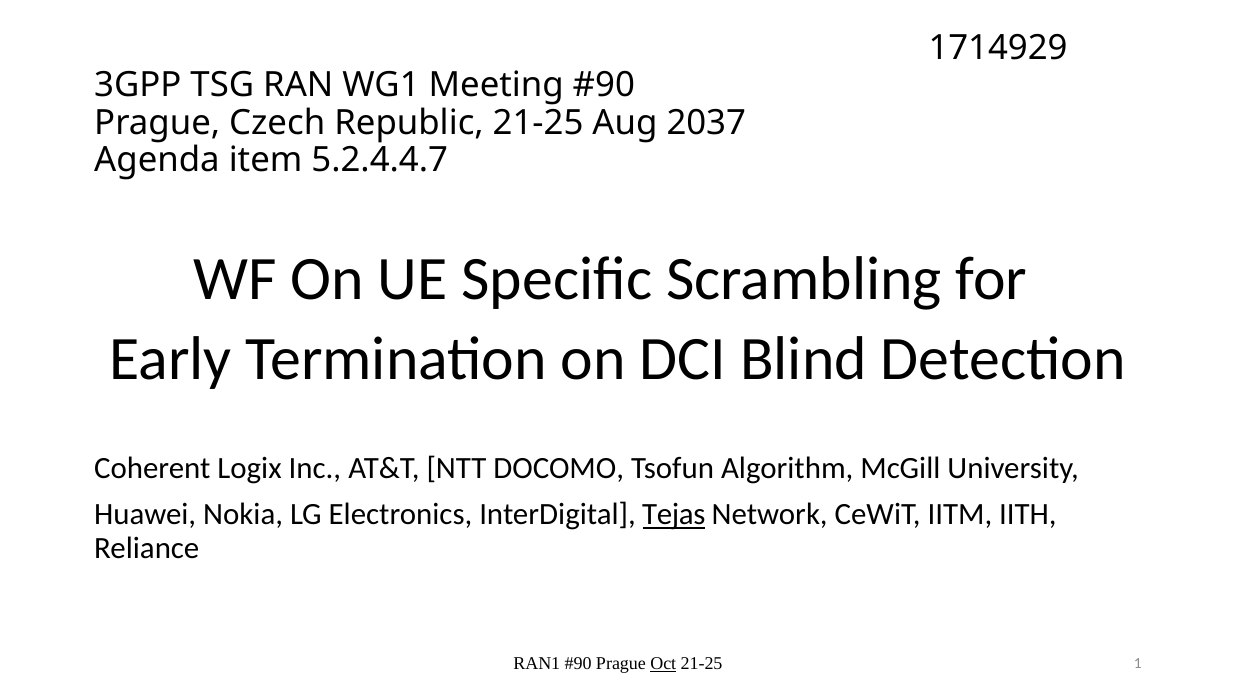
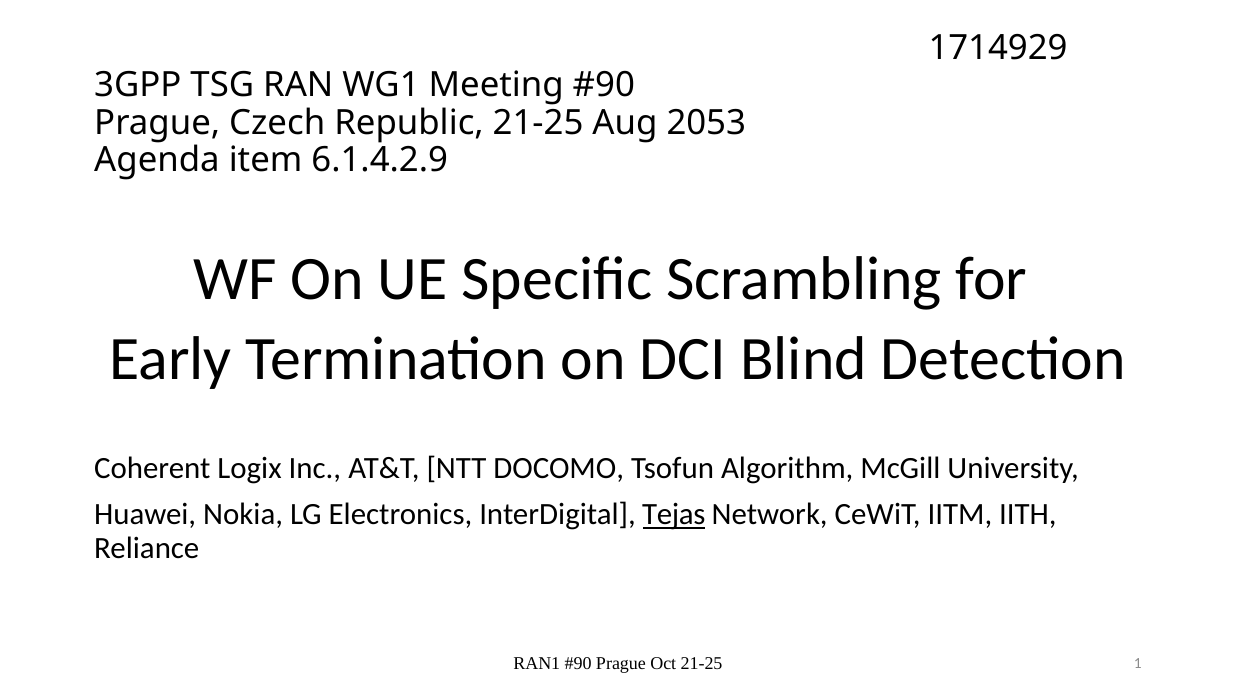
2037: 2037 -> 2053 (706, 123)
5.2.4.4.7: 5.2.4.4.7 -> 6.1.4.2.9 (380, 160)
Oct underline: present -> none (663, 664)
